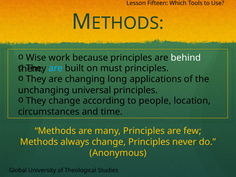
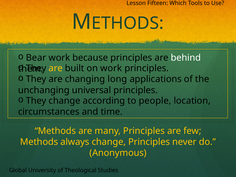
Wise: Wise -> Bear (36, 58)
are colour: light blue -> yellow (56, 68)
on must: must -> work (111, 68)
